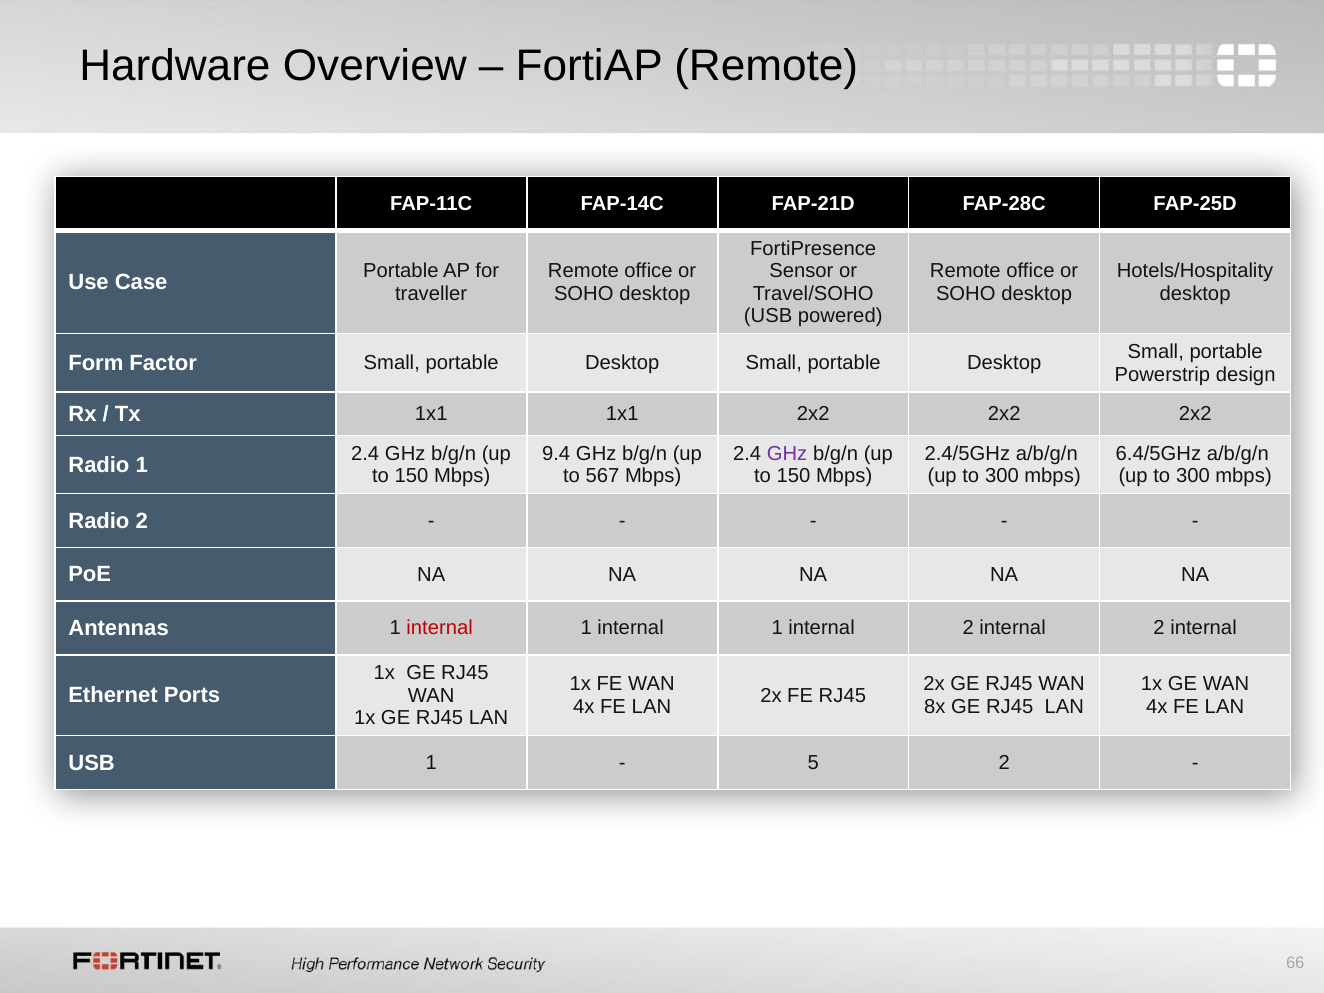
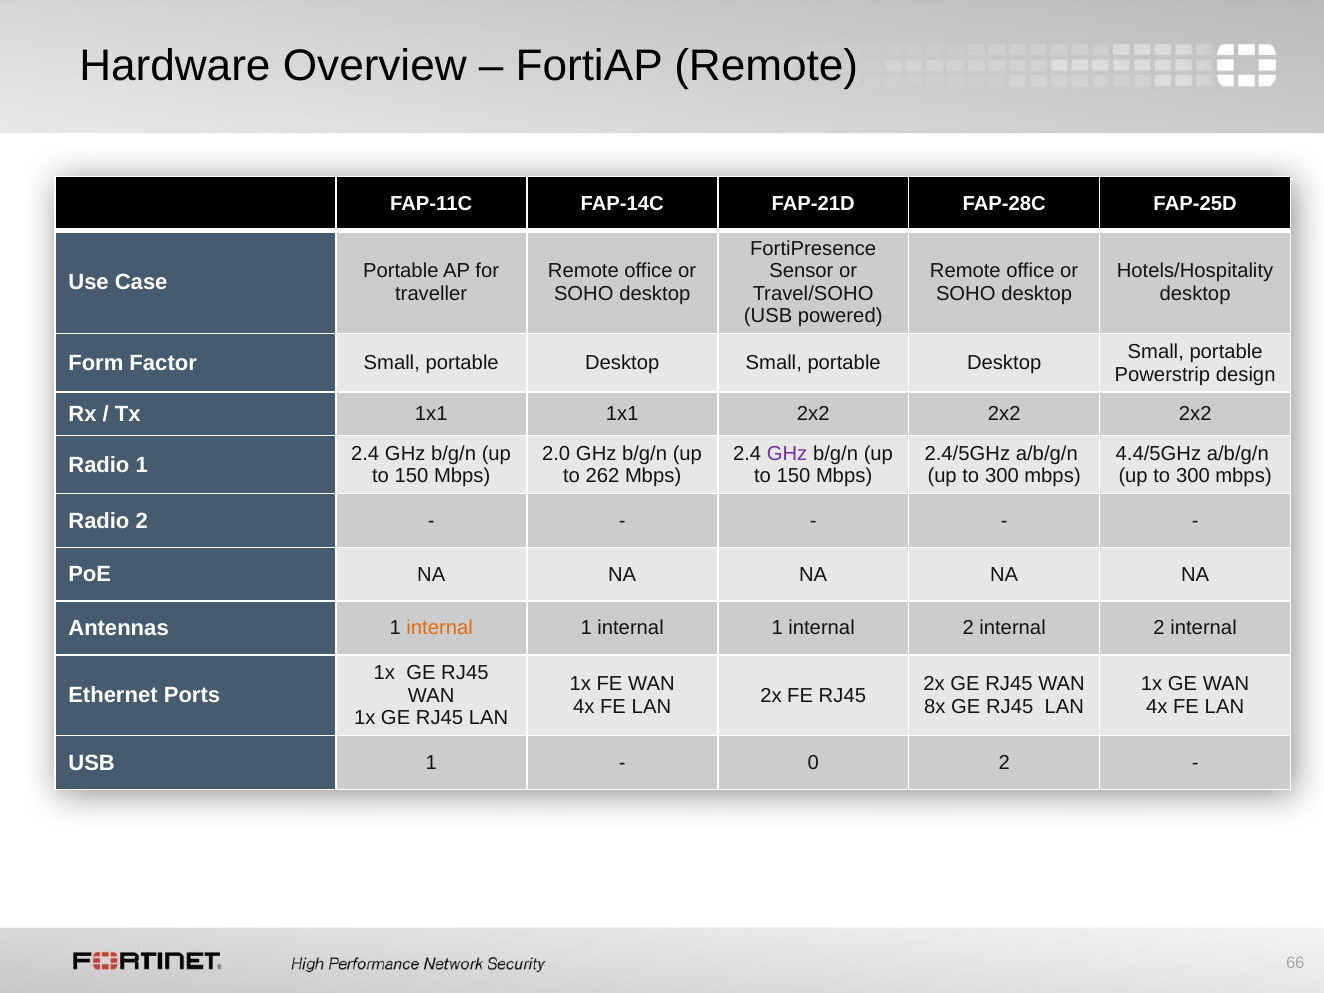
9.4: 9.4 -> 2.0 (556, 454)
6.4/5GHz: 6.4/5GHz -> 4.4/5GHz (1158, 454)
567: 567 -> 262 (602, 476)
internal colour: red -> orange (440, 628)
5: 5 -> 0 (813, 763)
